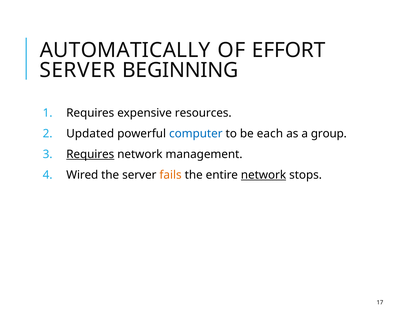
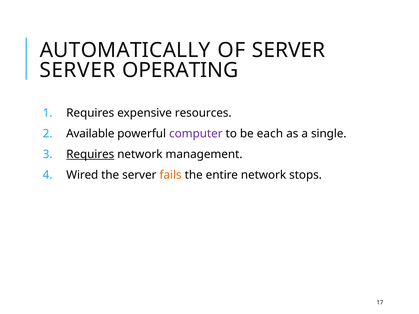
OF EFFORT: EFFORT -> SERVER (289, 50)
BEGINNING: BEGINNING -> OPERATING (180, 70)
Updated: Updated -> Available (90, 134)
computer colour: blue -> purple (196, 134)
group: group -> single (329, 134)
network underline: present -> none (264, 175)
